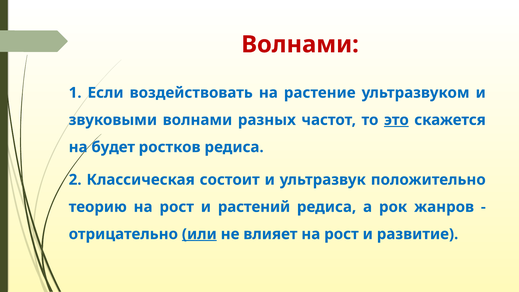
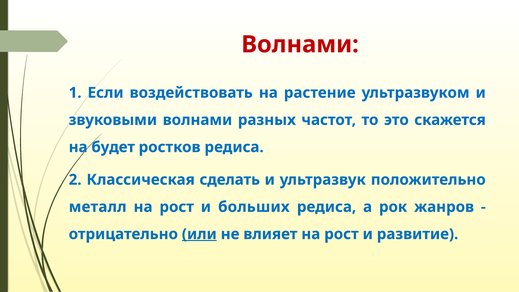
это underline: present -> none (396, 120)
состоит: состоит -> сделать (230, 180)
теорию: теорию -> металл (98, 207)
растений: растений -> больших (254, 207)
